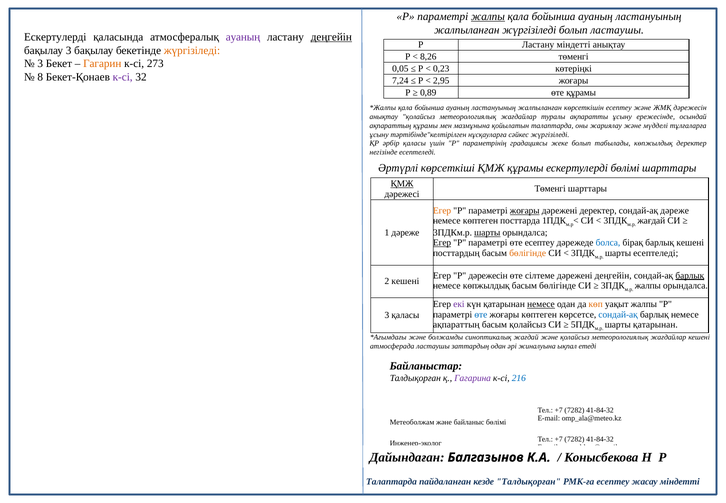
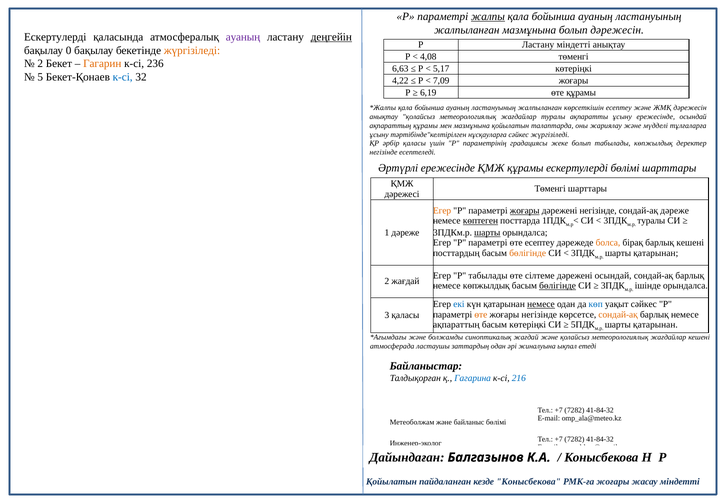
жалпыланған жүргізіледі: жүргізіледі -> мазмұнына (529, 30)
болып ластаушы: ластаушы -> дәрежесін (617, 30)
бақылау 3: 3 -> 0 (69, 50)
8,26: 8,26 -> 4,08 (428, 57)
3: 3 -> 2 (40, 64)
273: 273 -> 236 (155, 64)
0,05: 0,05 -> 6,63 (400, 69)
0,23: 0,23 -> 5,17 (441, 69)
8: 8 -> 5 (40, 77)
к-сі colour: purple -> blue (123, 77)
7,24: 7,24 -> 4,22 (400, 81)
2,95: 2,95 -> 7,09 (441, 81)
0,89: 0,89 -> 6,19 (428, 93)
Әртүрлі көрсеткіші: көрсеткіші -> ережесінде (448, 168)
ҚМЖ underline: present -> none (402, 184)
дәрежені деректер: деректер -> негізінде (598, 210)
көптеген underline: none -> present (480, 221)
жағдай: жағдай -> туралы (651, 221)
Егер underline: present -> none (442, 243)
болса colour: blue -> orange (608, 243)
есептеледі: есептеледі -> қатарынан (656, 253)
Р дәрежесін: дәрежесін -> табылады (488, 275)
дәрежені деңгейін: деңгейін -> осындай (613, 275)
барлық underline: present -> none (690, 275)
2 кешені: кешені -> жағдай (405, 281)
бөлігінде underline: none -> present (558, 286)
жалпы: жалпы -> ішінде (648, 286)
екі colour: purple -> blue (459, 304)
көп colour: orange -> blue (596, 304)
уақыт жалпы: жалпы -> сәйкес (644, 304)
өте colour: blue -> orange (481, 314)
жоғары көптеген: көптеген -> негізінде (539, 314)
сондай-ақ colour: blue -> orange (618, 314)
басым қолайсыз: қолайсыз -> көтеріңкі (528, 325)
Гагарина colour: purple -> blue (473, 378)
Талаптарда: Талаптарда -> Қойылатын (392, 482)
кезде Талдықорған: Талдықорған -> Конысбекова (529, 482)
РМК-ға есептеу: есептеу -> жоғары (613, 482)
